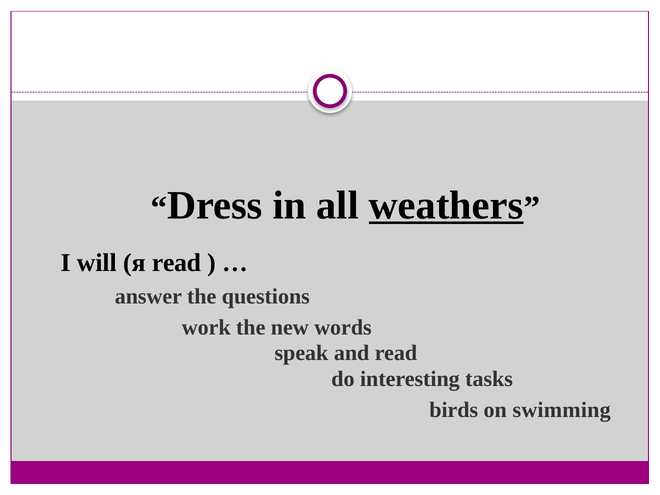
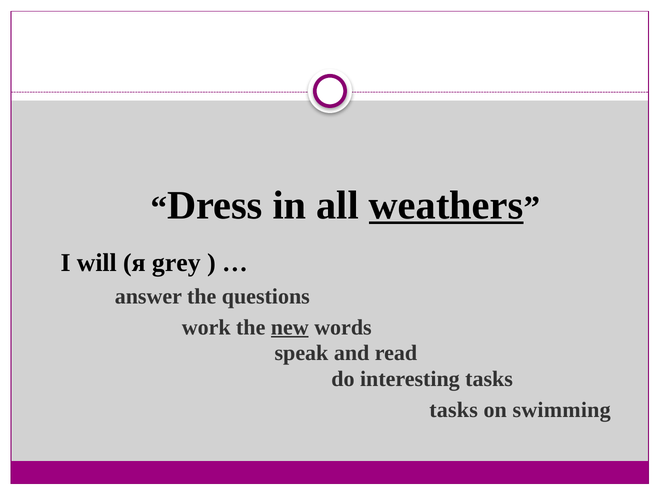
я read: read -> grey (176, 263)
new underline: none -> present (290, 327)
birds: birds -> tasks (454, 410)
